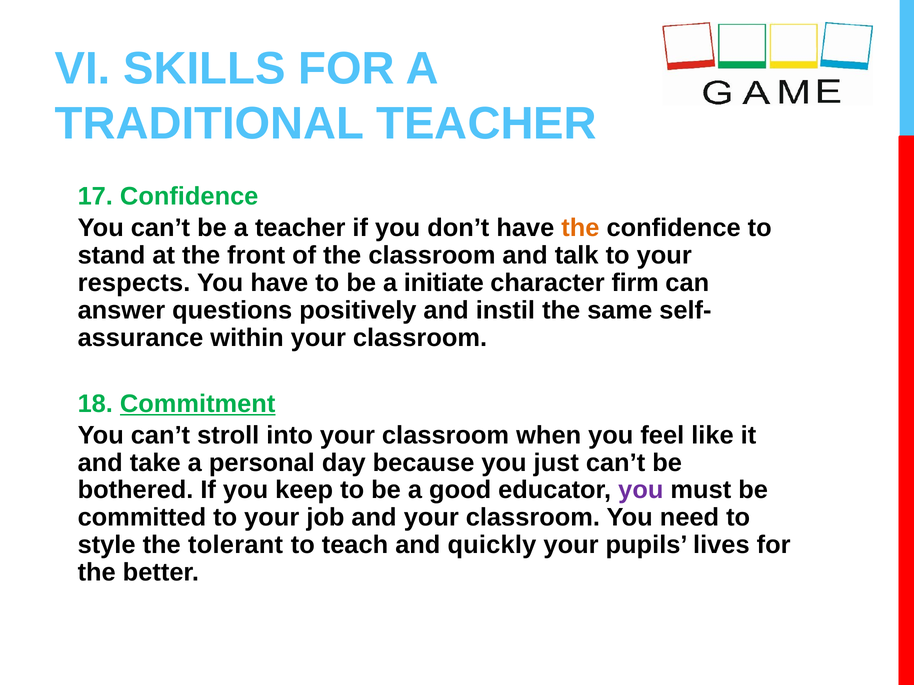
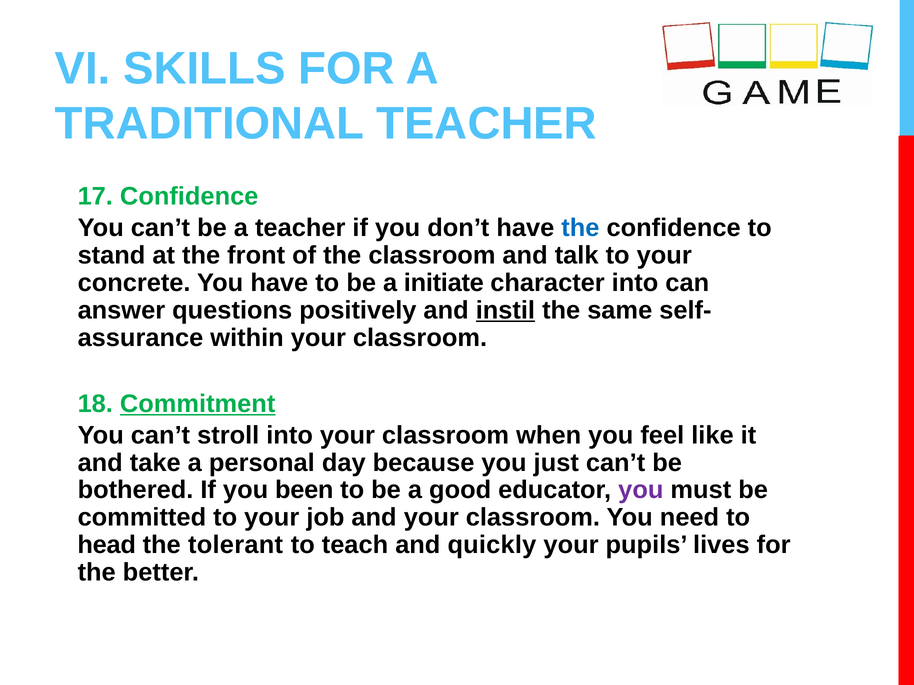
the colour: orange -> blue (580, 228)
respects: respects -> concrete (134, 283)
character firm: firm -> into (635, 283)
instil underline: none -> present (505, 311)
keep: keep -> been (304, 490)
style: style -> head (107, 545)
